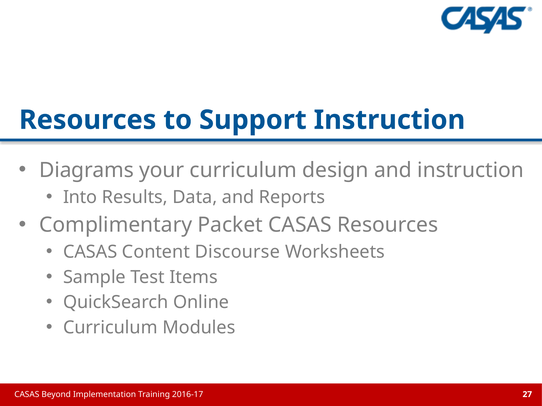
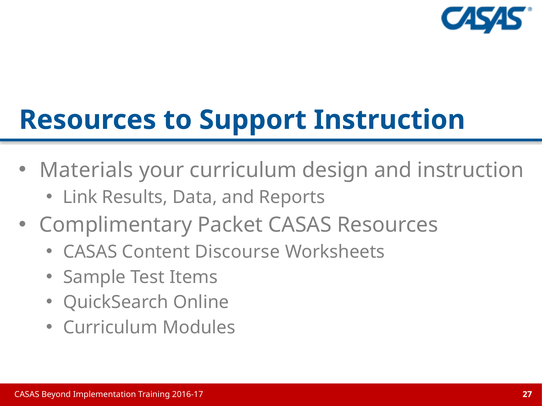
Diagrams: Diagrams -> Materials (86, 170)
Into: Into -> Link (80, 197)
